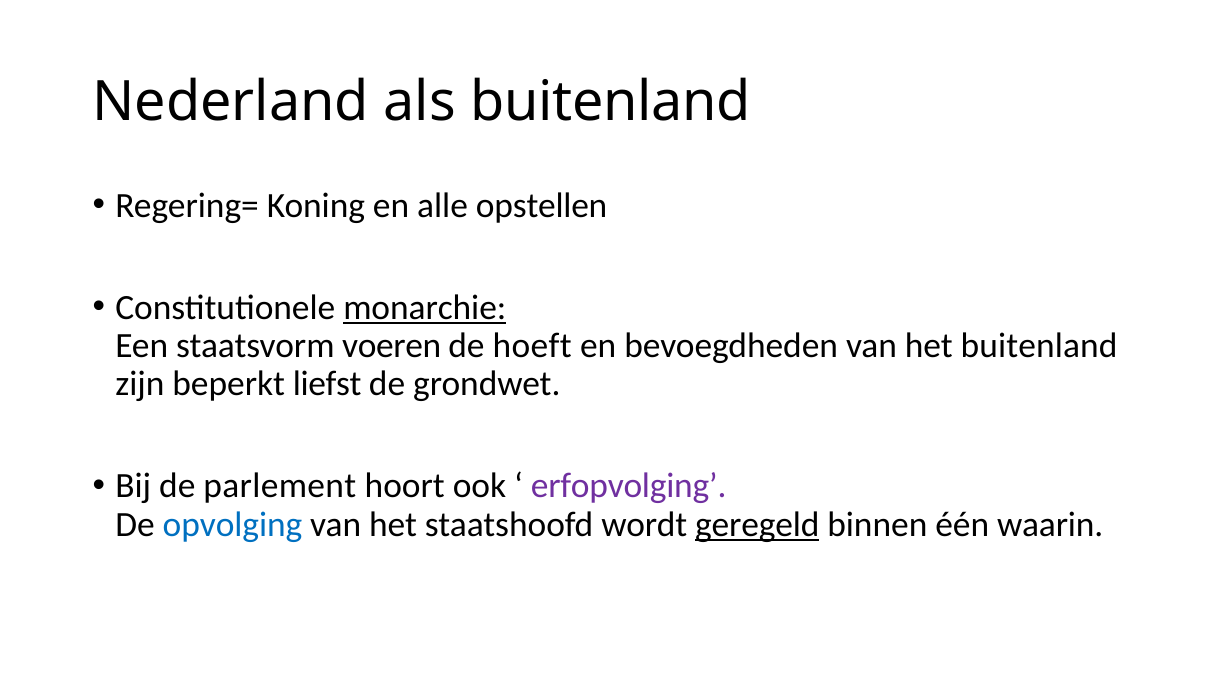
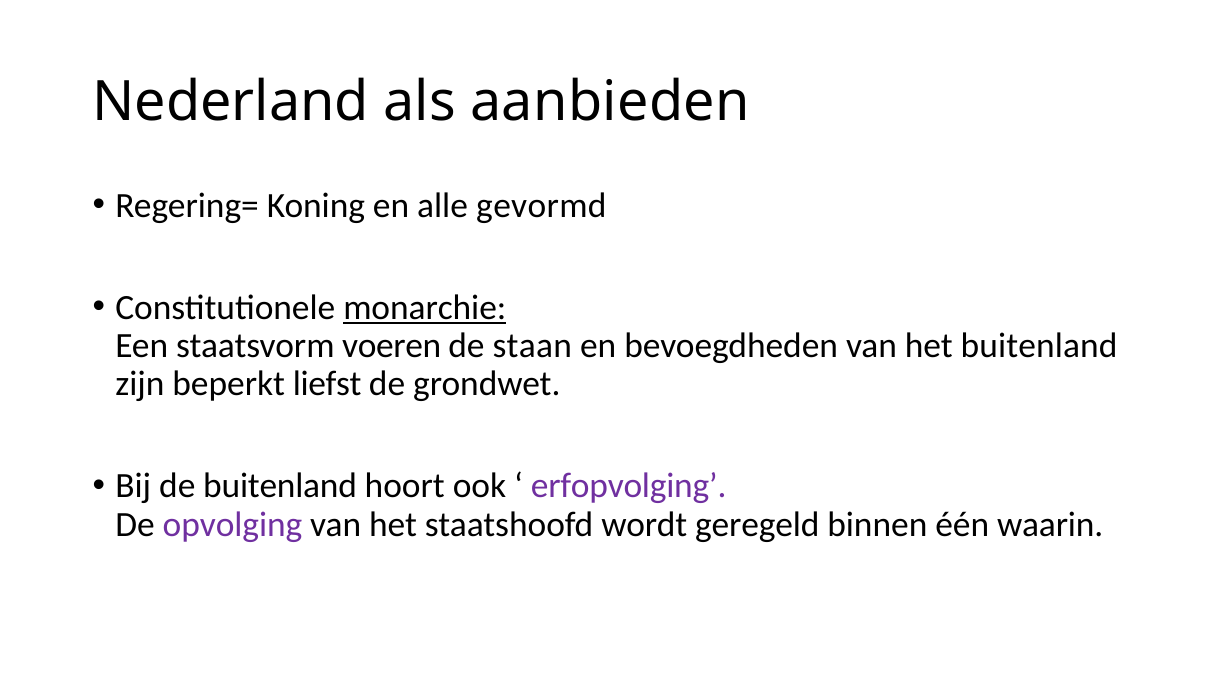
als buitenland: buitenland -> aanbieden (610, 102)
opstellen: opstellen -> gevormd (541, 205)
hoeft: hoeft -> staan (532, 346)
de parlement: parlement -> buitenland (280, 486)
opvolging colour: blue -> purple (232, 524)
geregeld underline: present -> none (757, 524)
